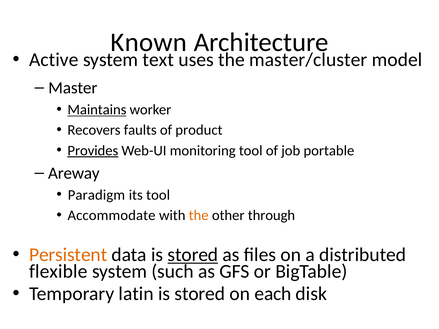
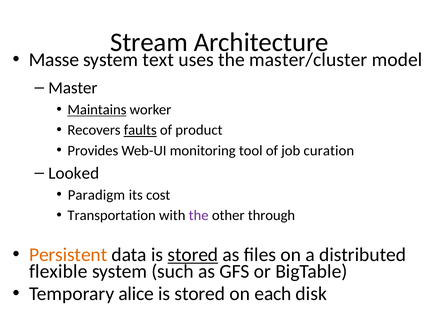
Known: Known -> Stream (149, 42)
Active: Active -> Masse (54, 60)
faults underline: none -> present (140, 130)
Provides underline: present -> none (93, 151)
portable: portable -> curation (329, 151)
Areway: Areway -> Looked (74, 173)
its tool: tool -> cost (158, 195)
Accommodate: Accommodate -> Transportation (112, 216)
the colour: orange -> purple (199, 216)
latin: latin -> alice (136, 294)
